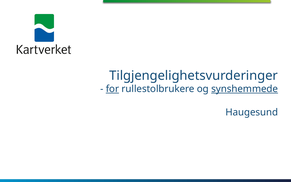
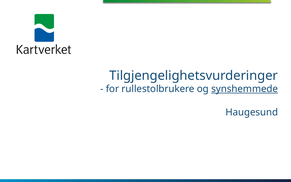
for underline: present -> none (112, 89)
